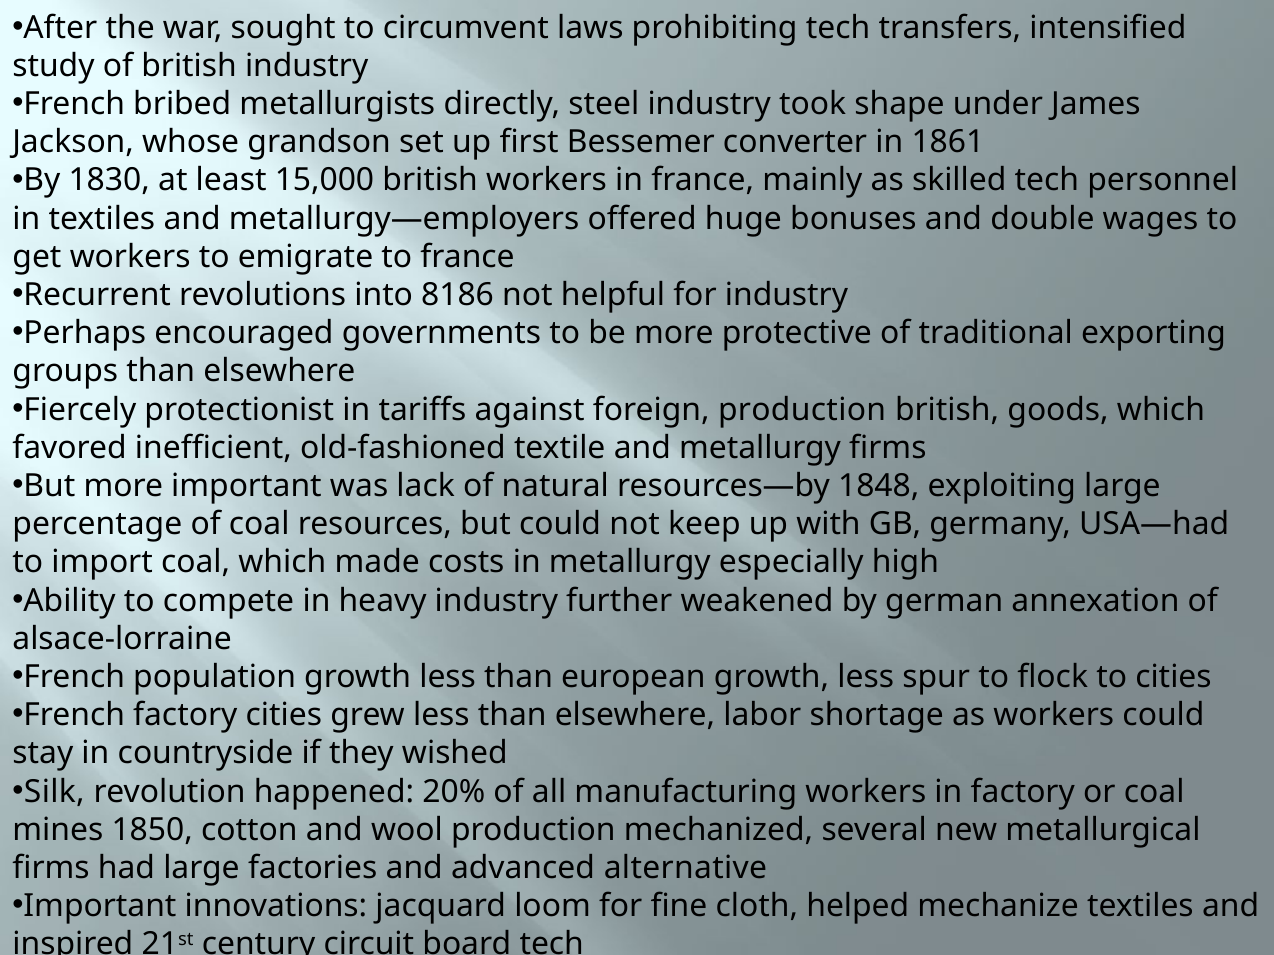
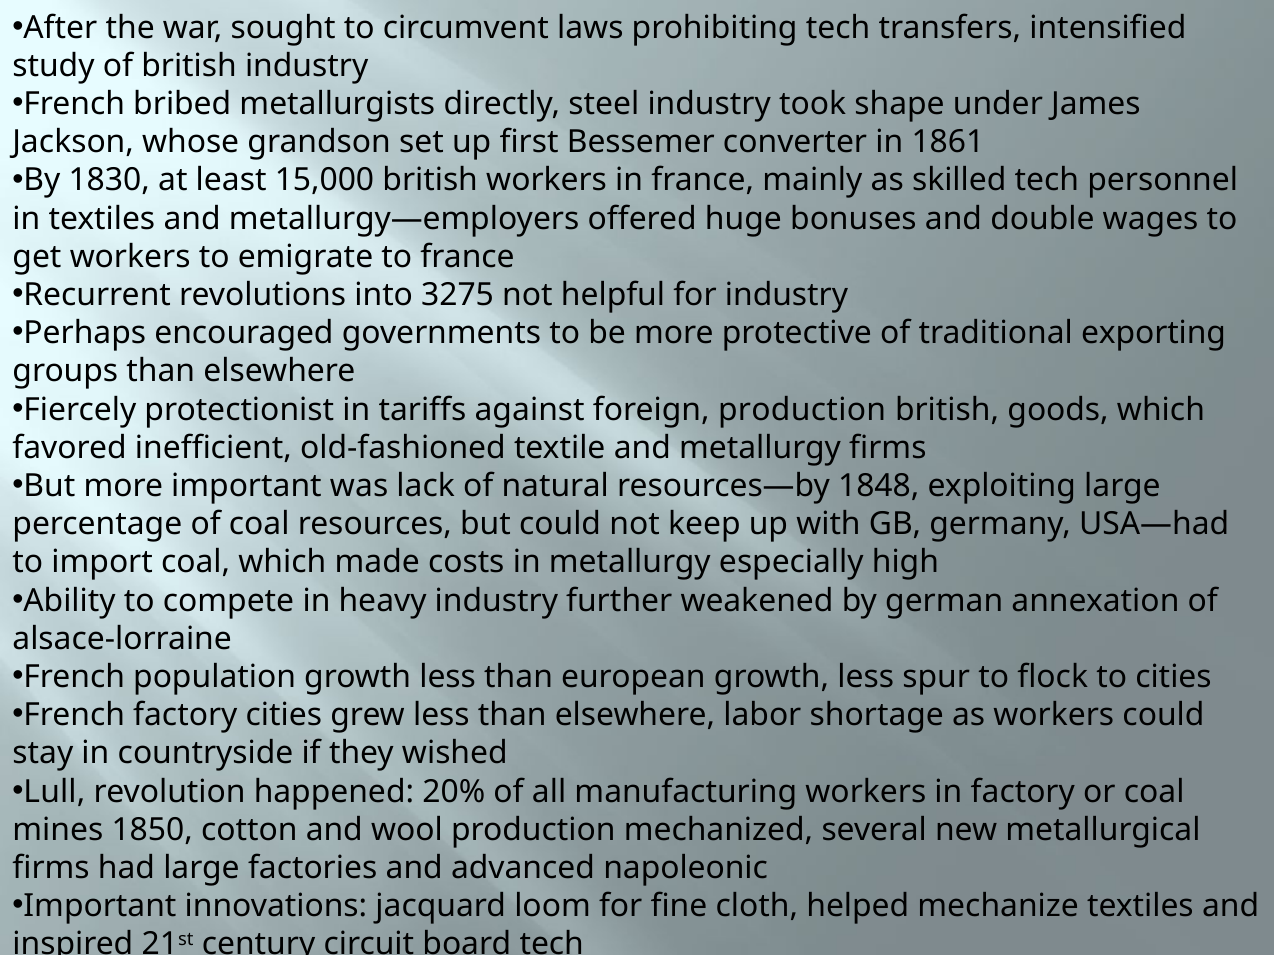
8186: 8186 -> 3275 (458, 295)
Silk: Silk -> Lull (54, 792)
alternative: alternative -> napoleonic (686, 868)
